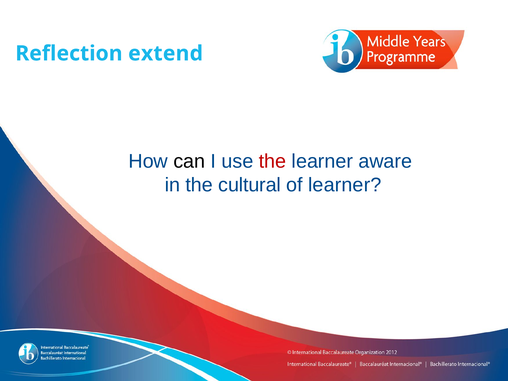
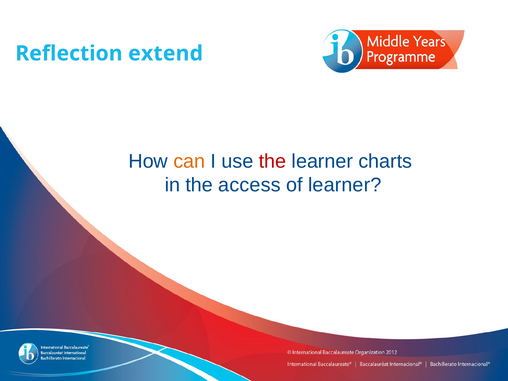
can colour: black -> orange (189, 161)
aware: aware -> charts (385, 161)
cultural: cultural -> access (249, 185)
